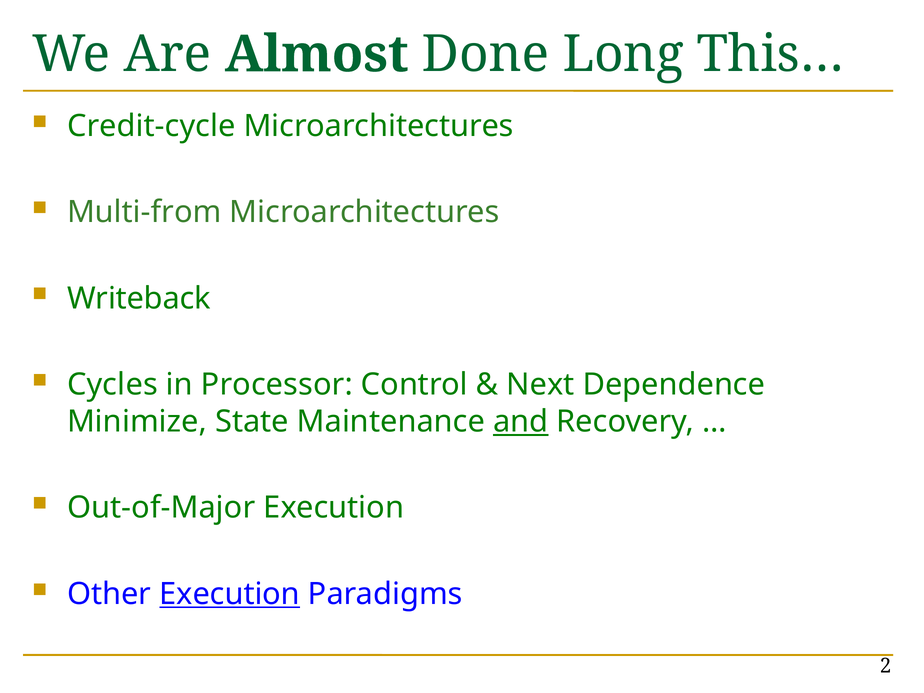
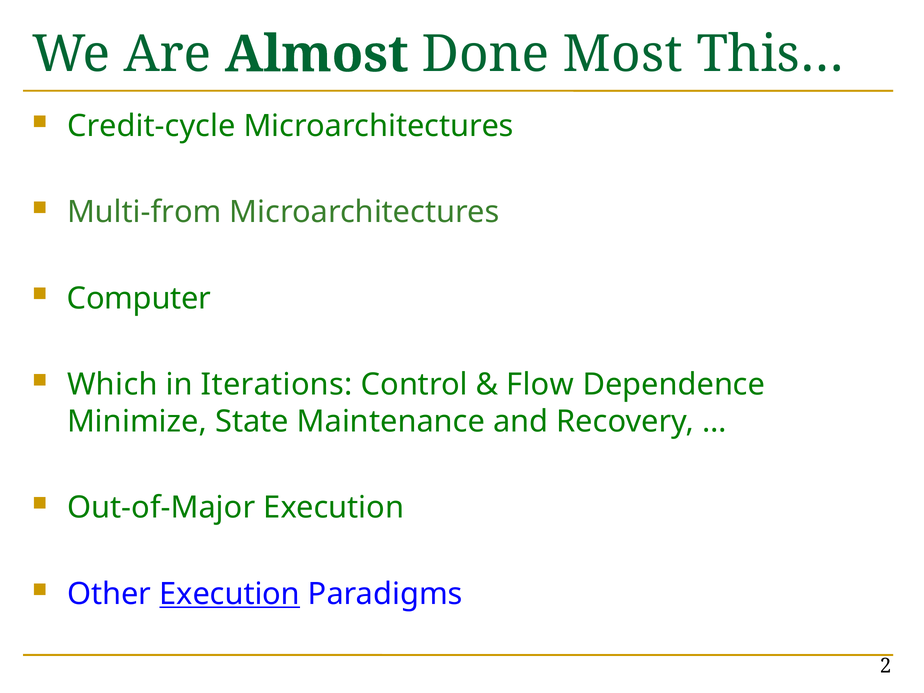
Long: Long -> Most (623, 54)
Writeback: Writeback -> Computer (139, 298)
Cycles: Cycles -> Which (112, 385)
Processor: Processor -> Iterations (277, 385)
Next: Next -> Flow (540, 385)
and underline: present -> none (521, 422)
